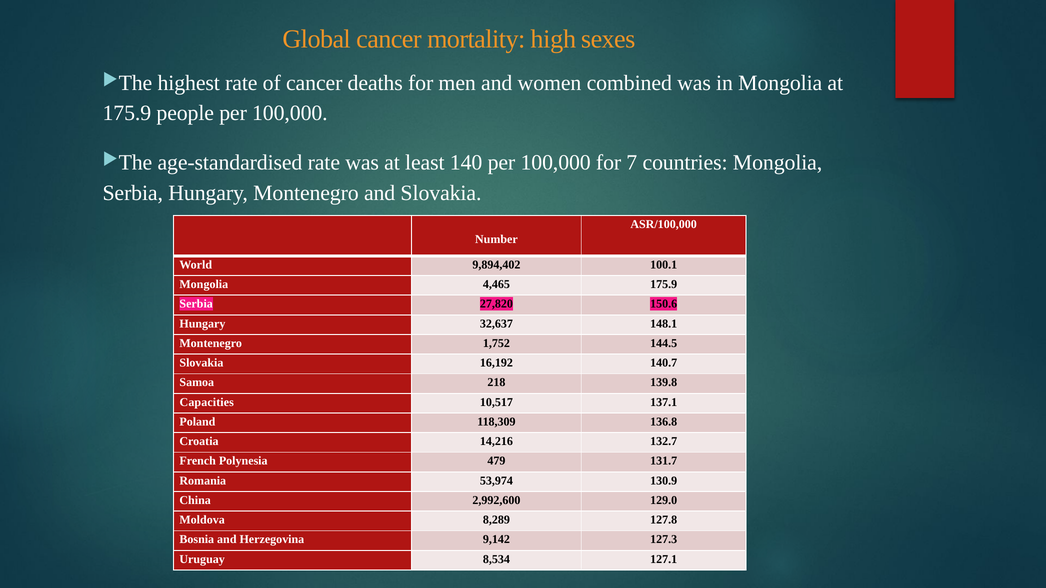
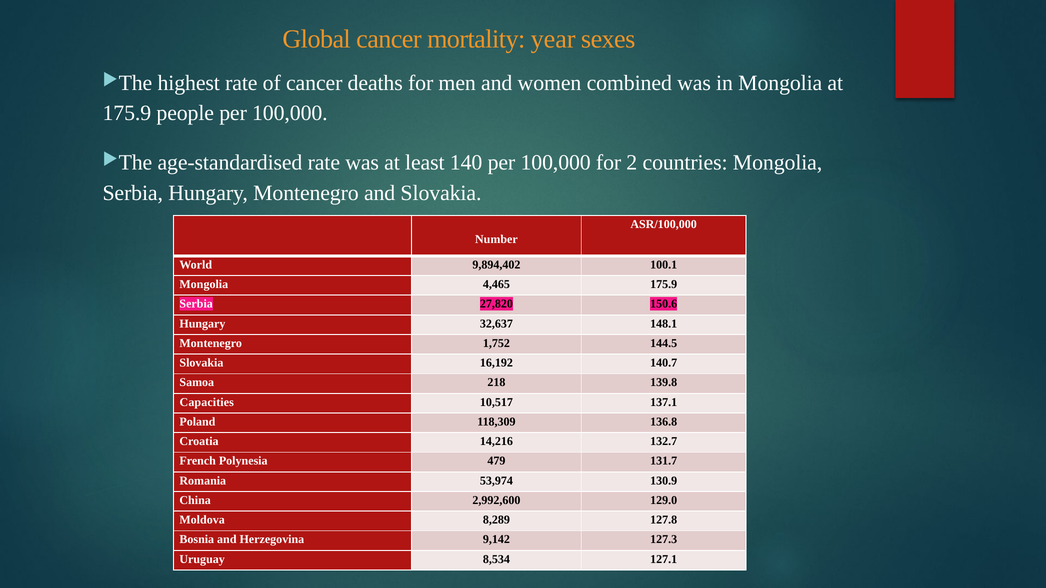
high: high -> year (553, 39)
7: 7 -> 2 (632, 163)
